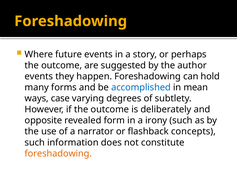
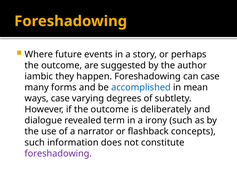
events: events -> iambic (39, 77)
can hold: hold -> case (210, 77)
opposite: opposite -> dialogue (43, 121)
form: form -> term (114, 121)
foreshadowing colour: orange -> purple (58, 154)
